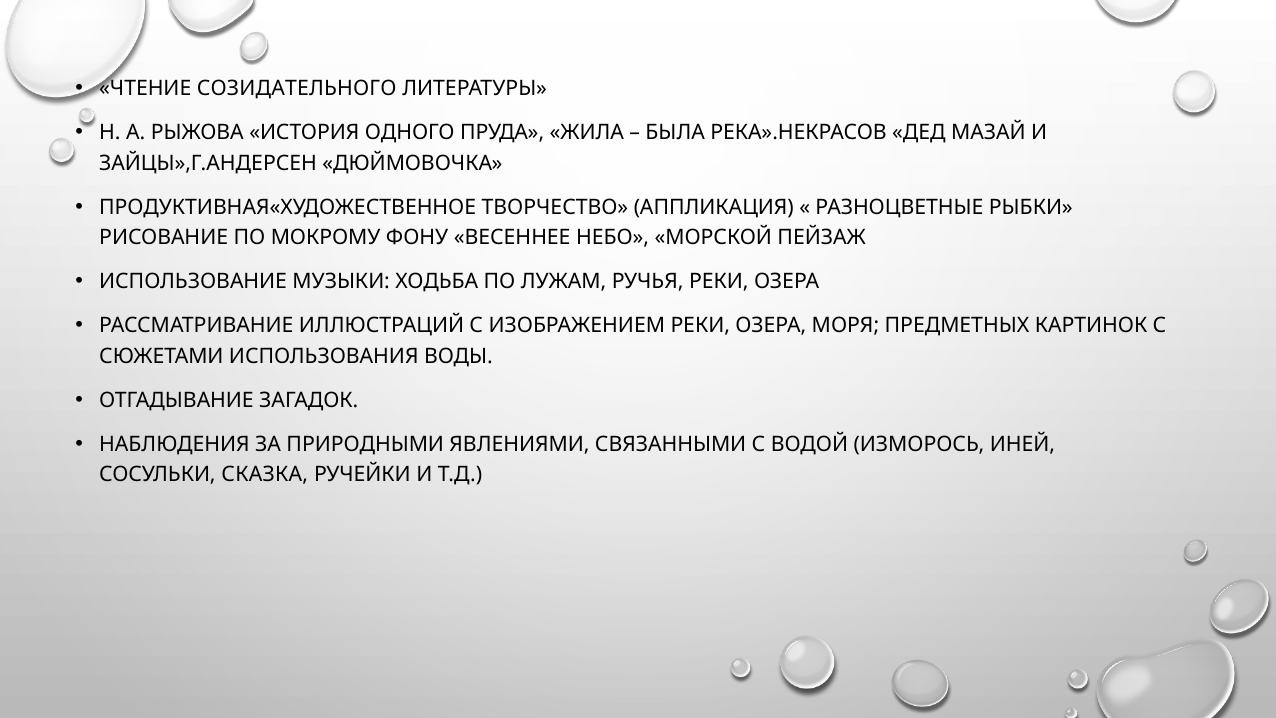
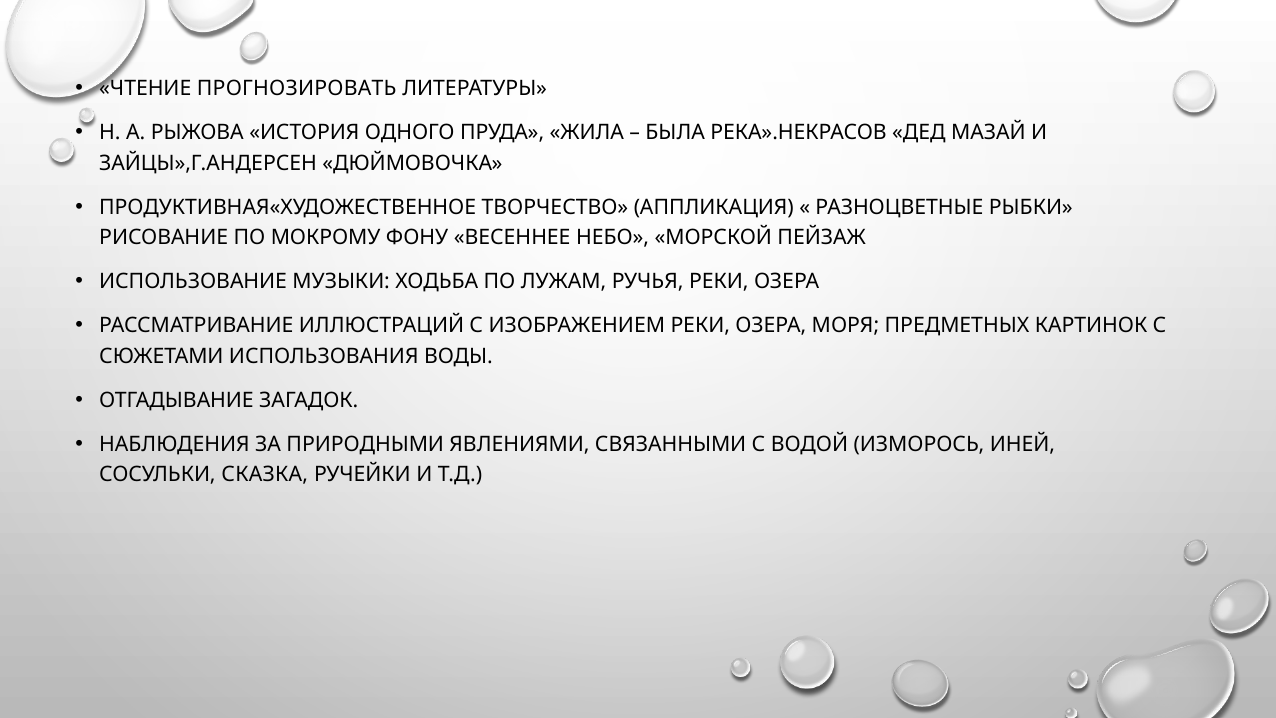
СОЗИДАТЕЛЬНОГО: СОЗИДАТЕЛЬНОГО -> ПРОГНОЗИРОВАТЬ (297, 89)
